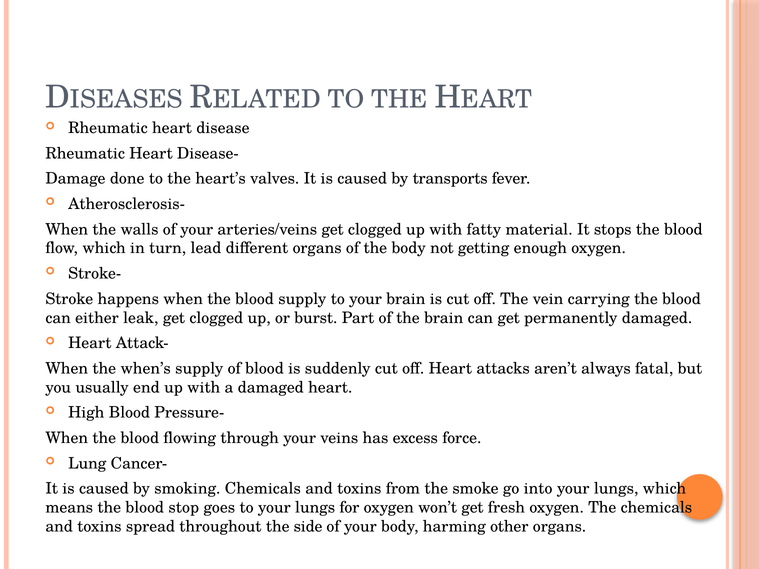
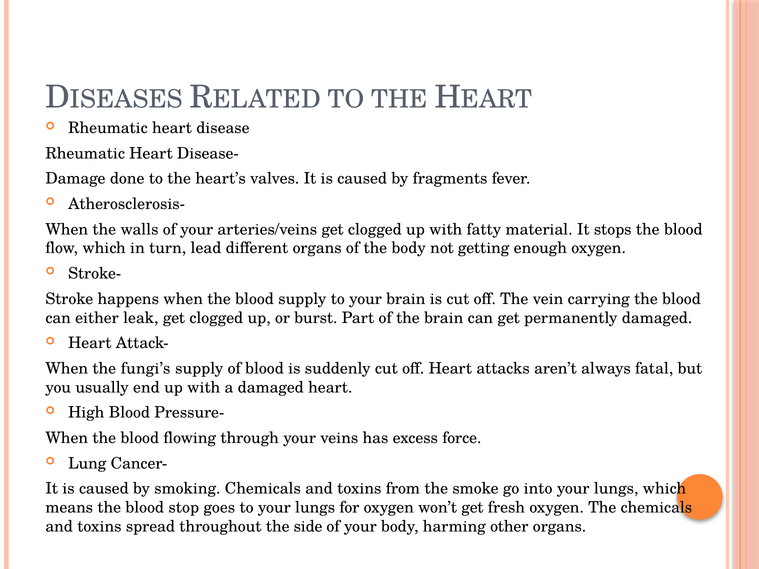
transports: transports -> fragments (450, 179)
when’s: when’s -> fungi’s (146, 369)
